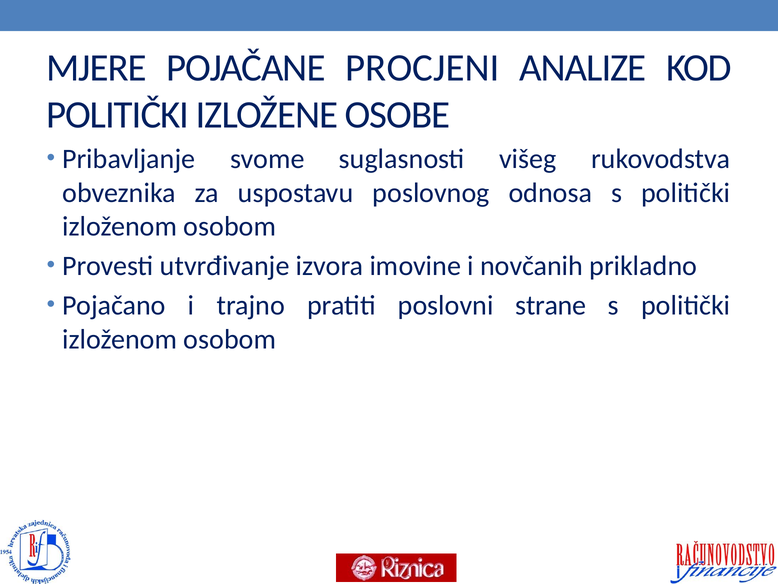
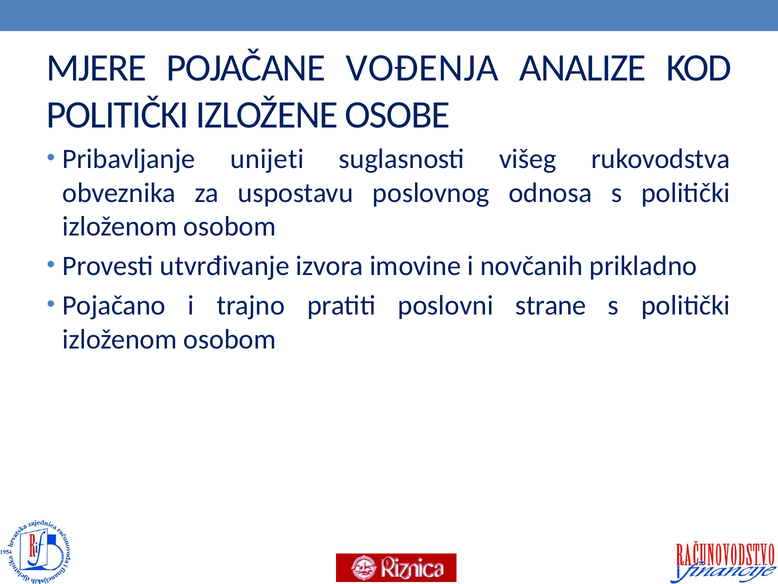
PROCJENI: PROCJENI -> VOĐENJA (422, 68)
svome: svome -> unijeti (267, 159)
